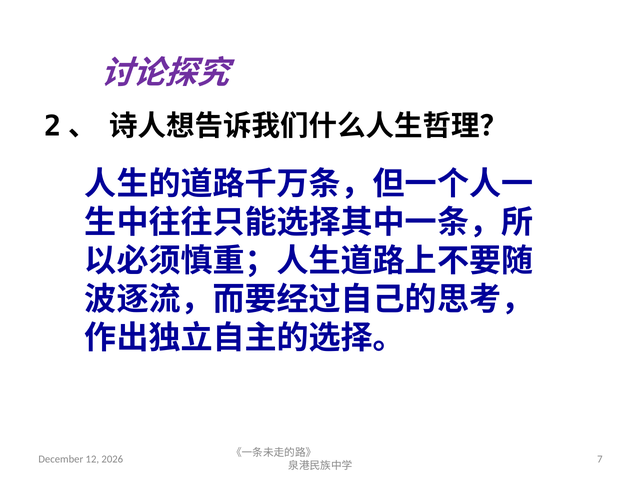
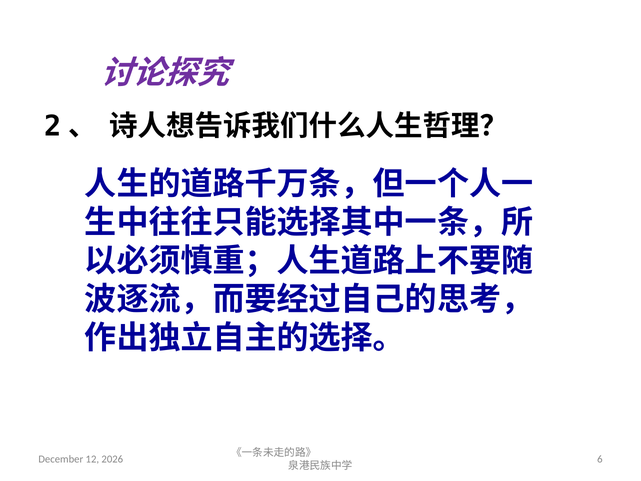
7: 7 -> 6 (600, 459)
